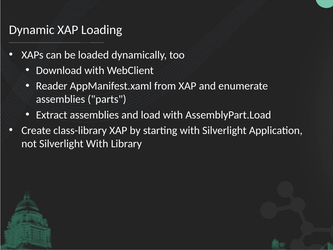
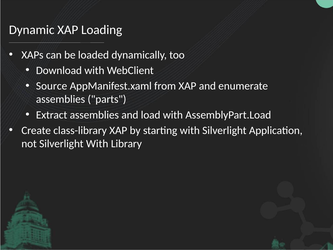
Reader: Reader -> Source (52, 86)
